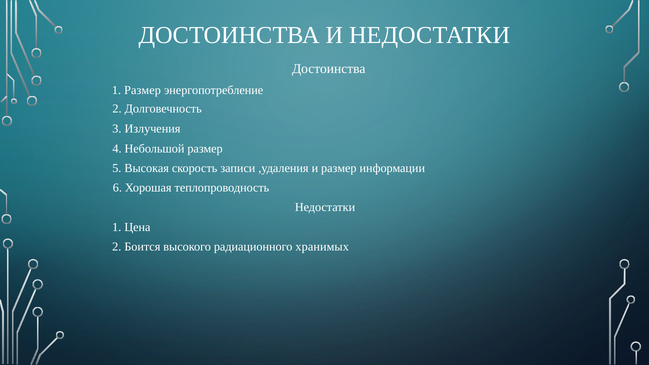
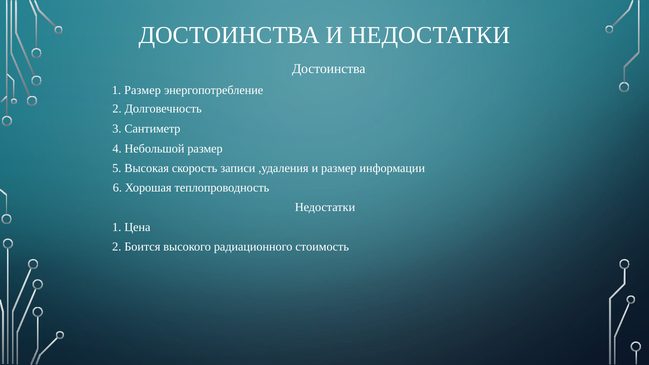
Излучения: Излучения -> Сантиметр (152, 129)
хранимых: хранимых -> стоимость (322, 247)
